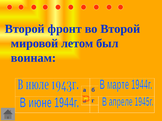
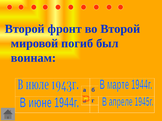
летом: летом -> погиб (77, 43)
